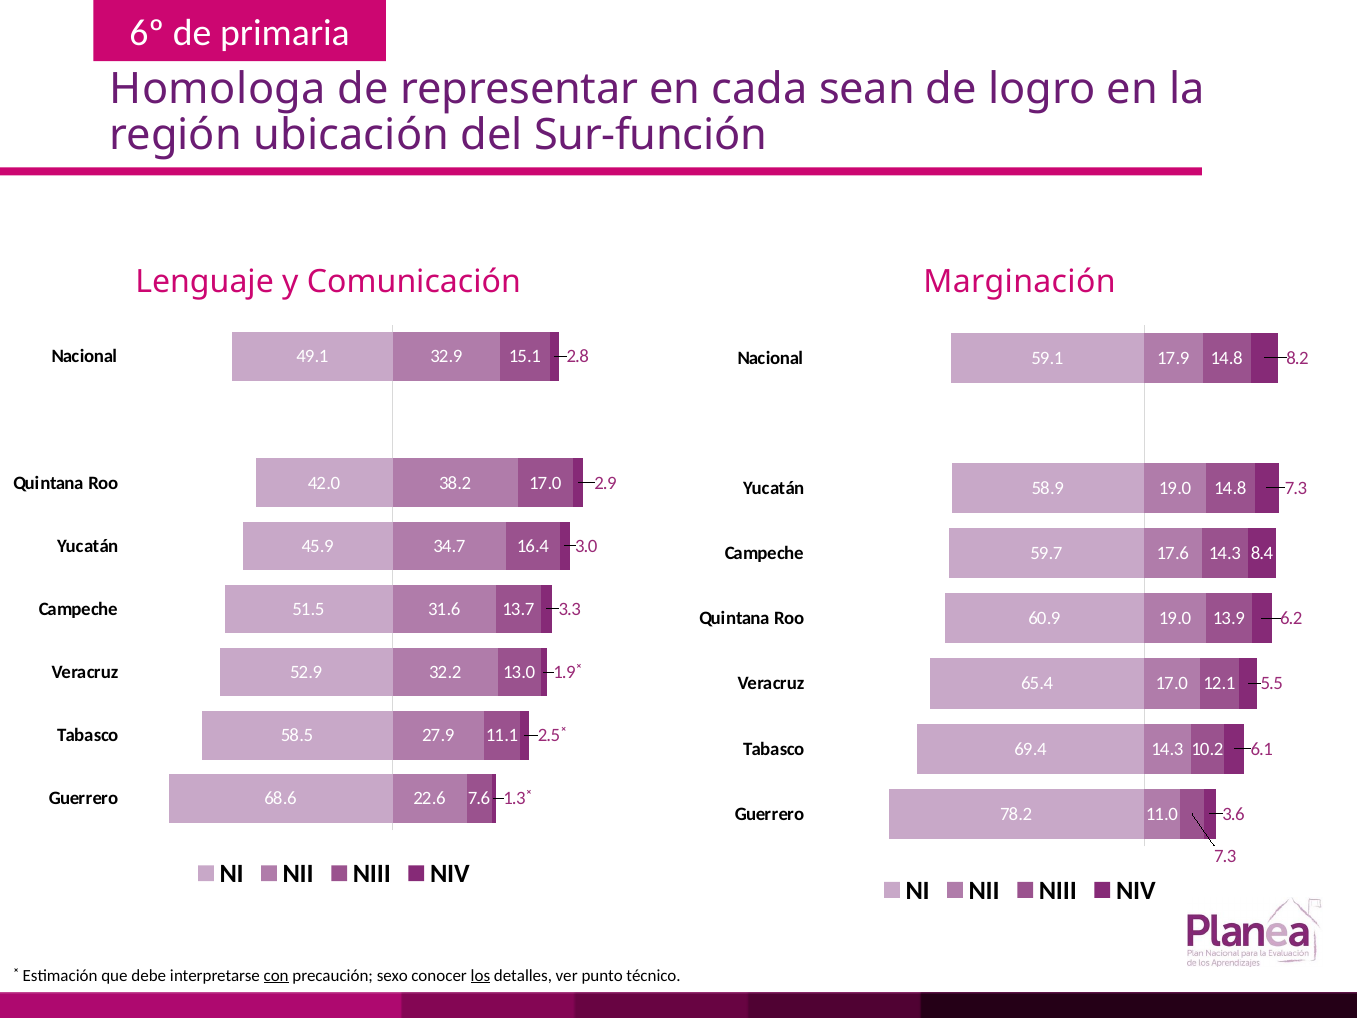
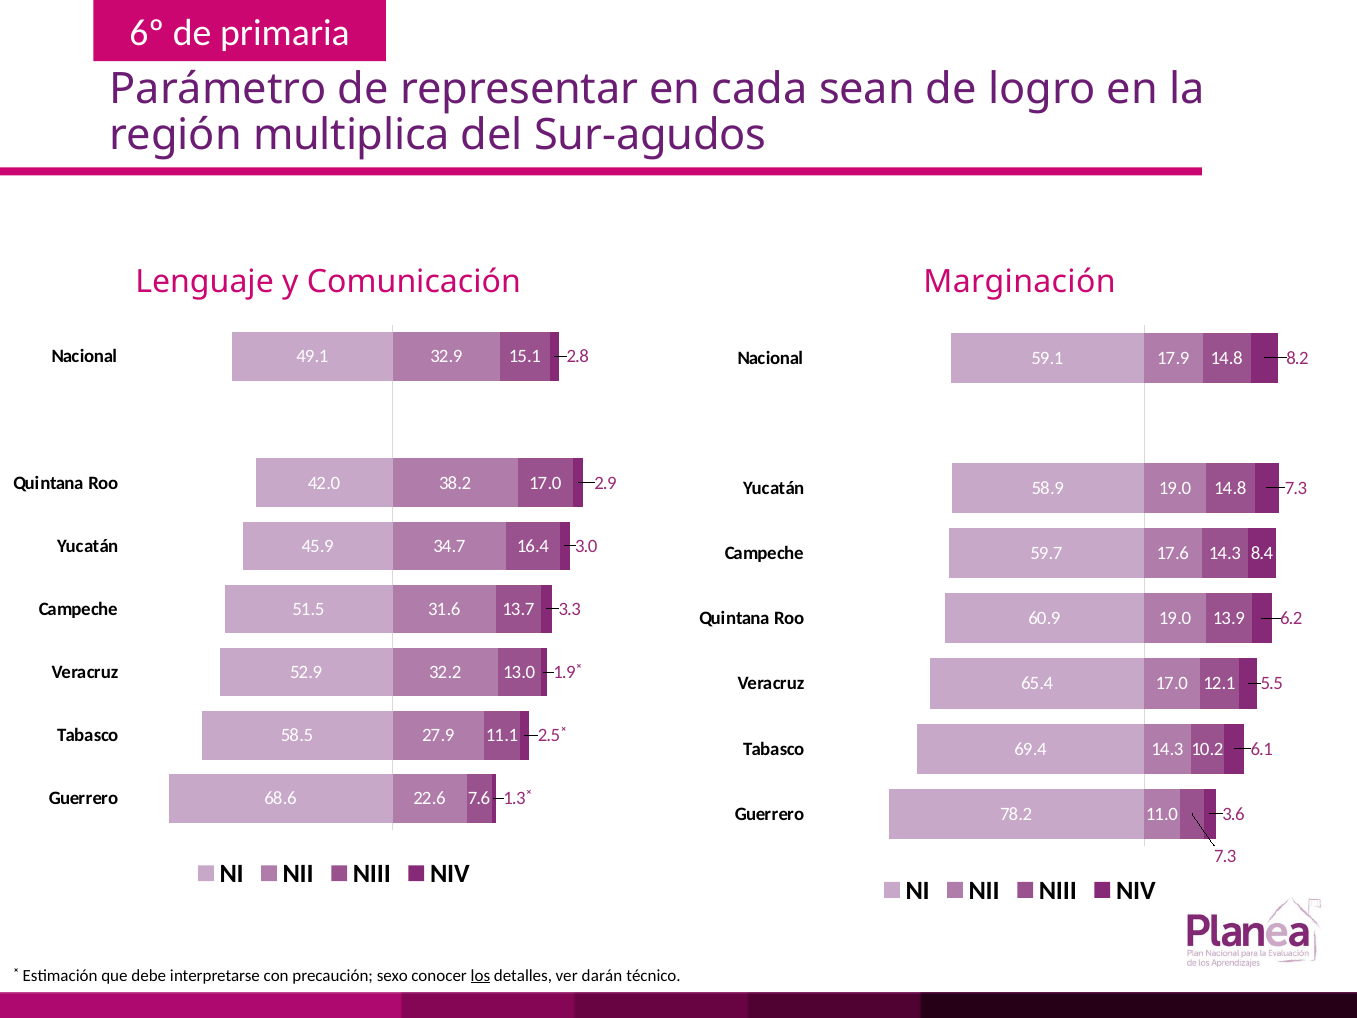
Homologa: Homologa -> Parámetro (218, 89)
ubicación: ubicación -> multiplica (352, 136)
Sur-función: Sur-función -> Sur-agudos (650, 136)
con underline: present -> none (276, 975)
punto: punto -> darán (602, 975)
